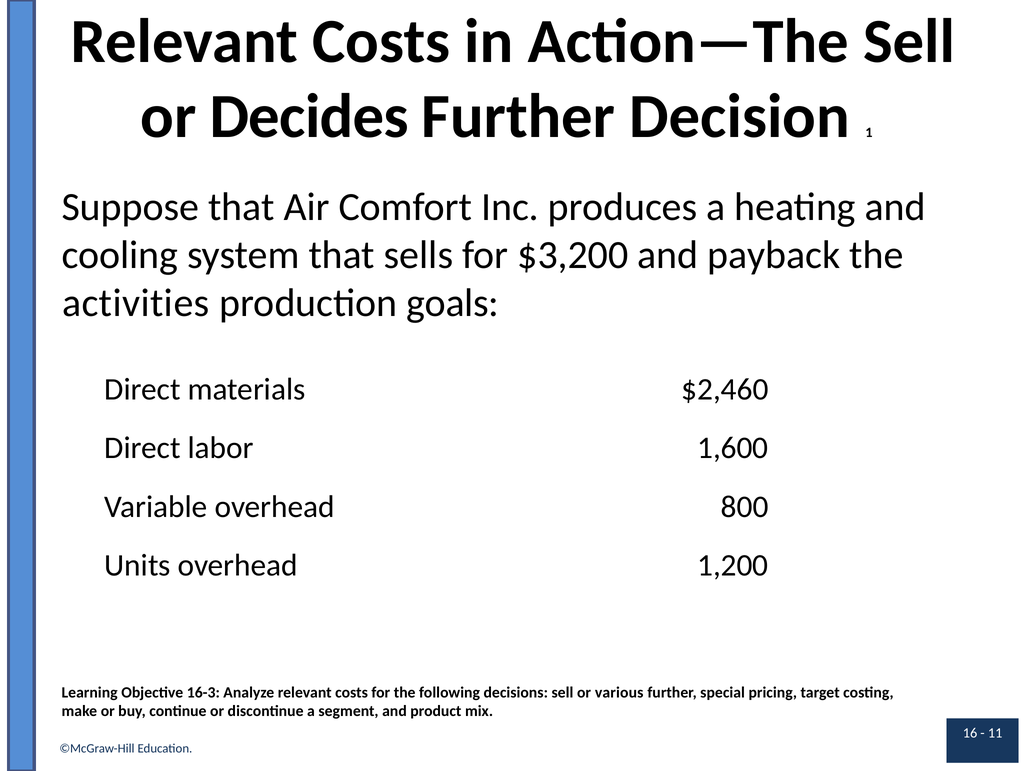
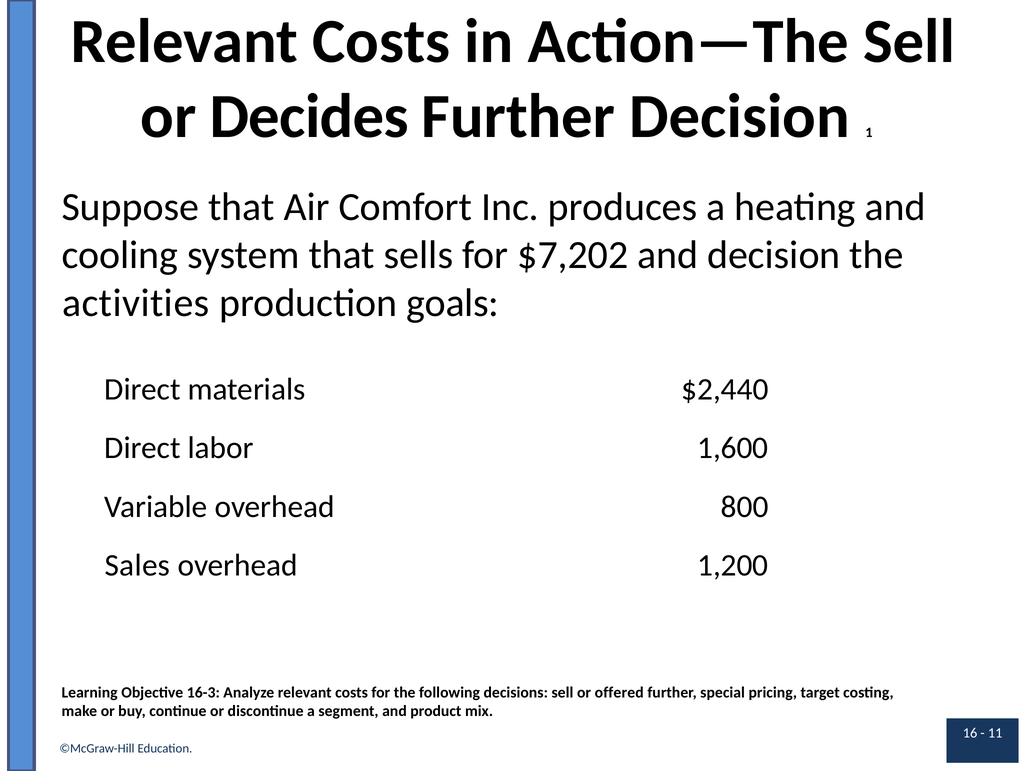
$3,200: $3,200 -> $7,202 (573, 255)
and payback: payback -> decision (774, 255)
$2,460: $2,460 -> $2,440 (725, 389)
Units: Units -> Sales (137, 565)
various: various -> offered (619, 692)
